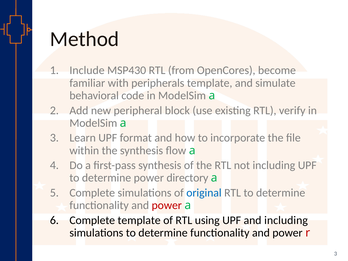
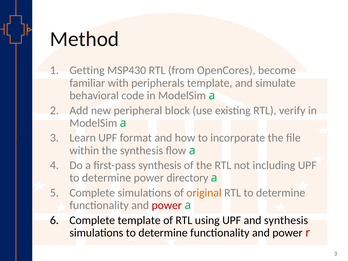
Include: Include -> Getting (87, 70)
original colour: blue -> orange (204, 193)
and including: including -> synthesis (286, 220)
